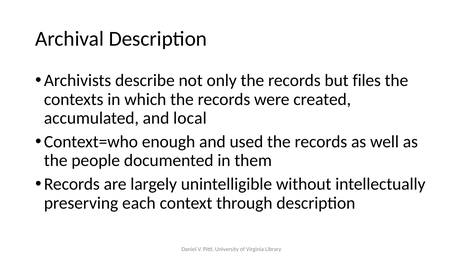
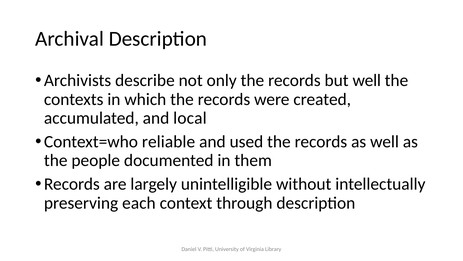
but files: files -> well (367, 80)
enough: enough -> reliable (169, 141)
